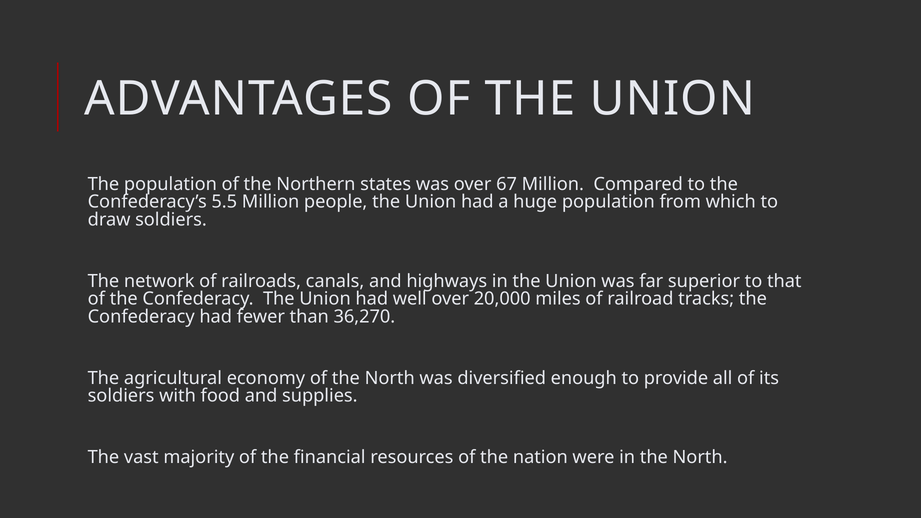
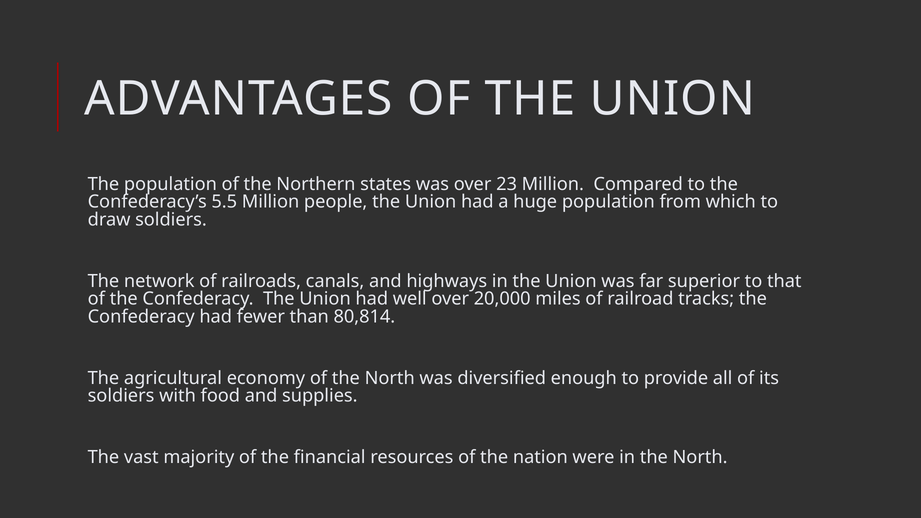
67: 67 -> 23 (507, 184)
36,270: 36,270 -> 80,814 (364, 317)
